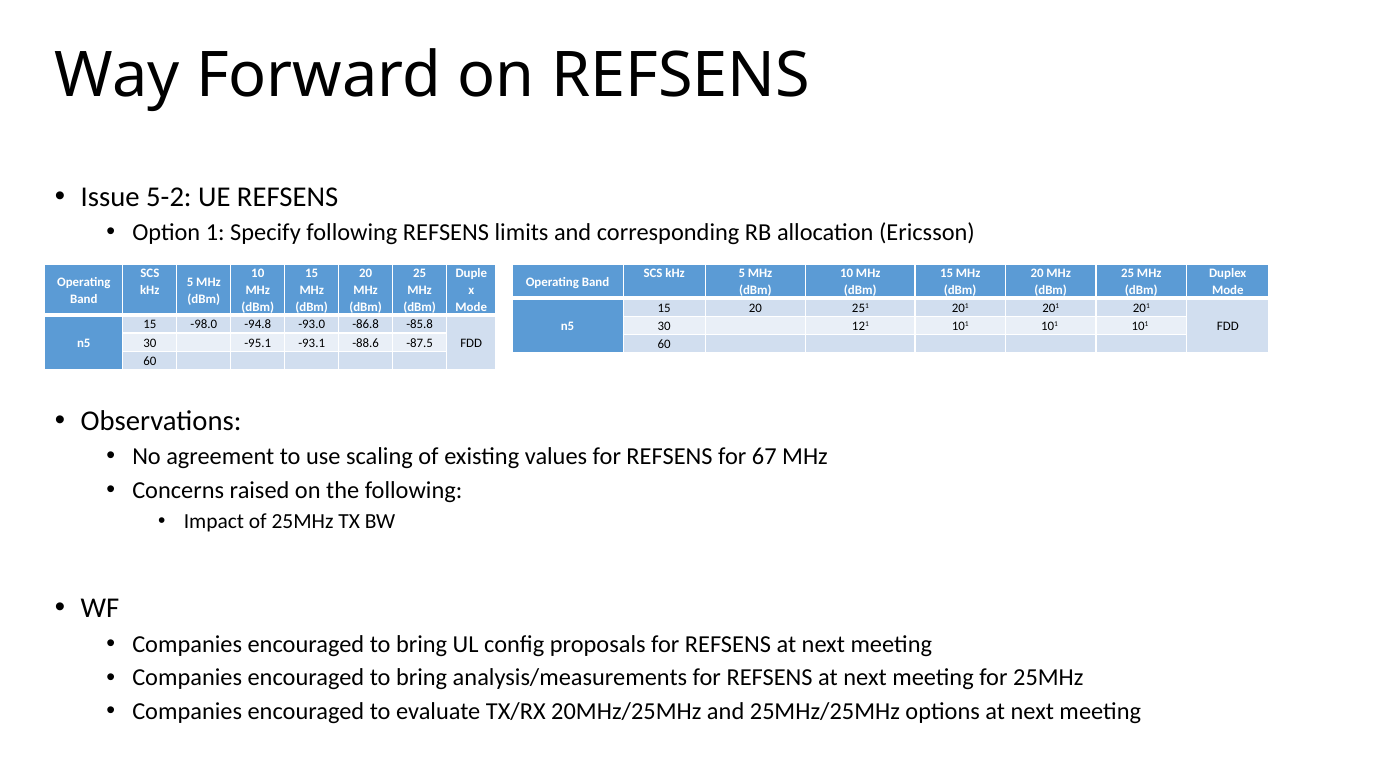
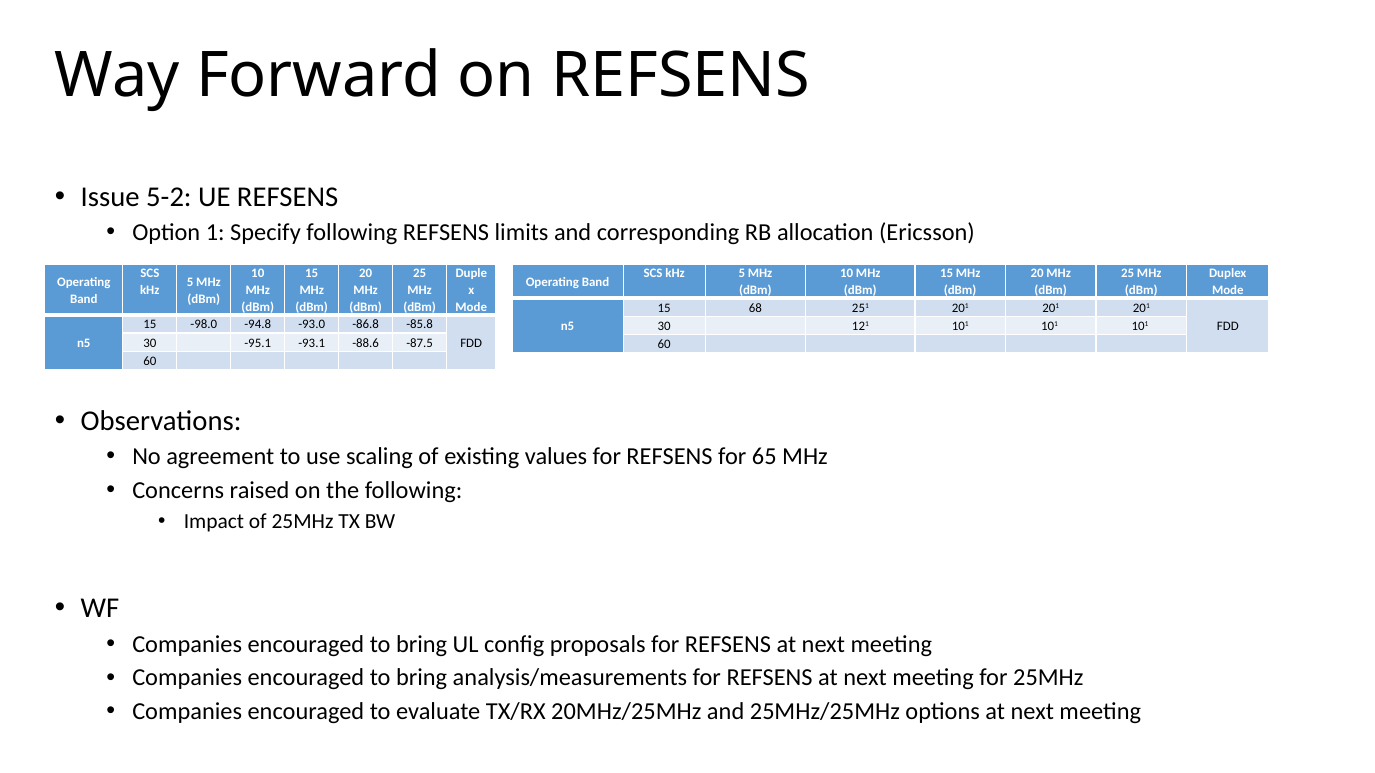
15 20: 20 -> 68 (755, 308)
67: 67 -> 65 (764, 457)
